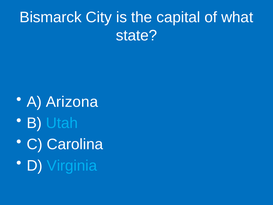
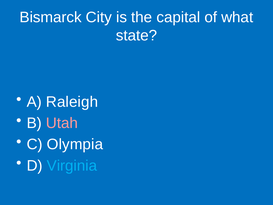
Arizona: Arizona -> Raleigh (72, 102)
Utah colour: light blue -> pink (62, 123)
Carolina: Carolina -> Olympia (75, 144)
